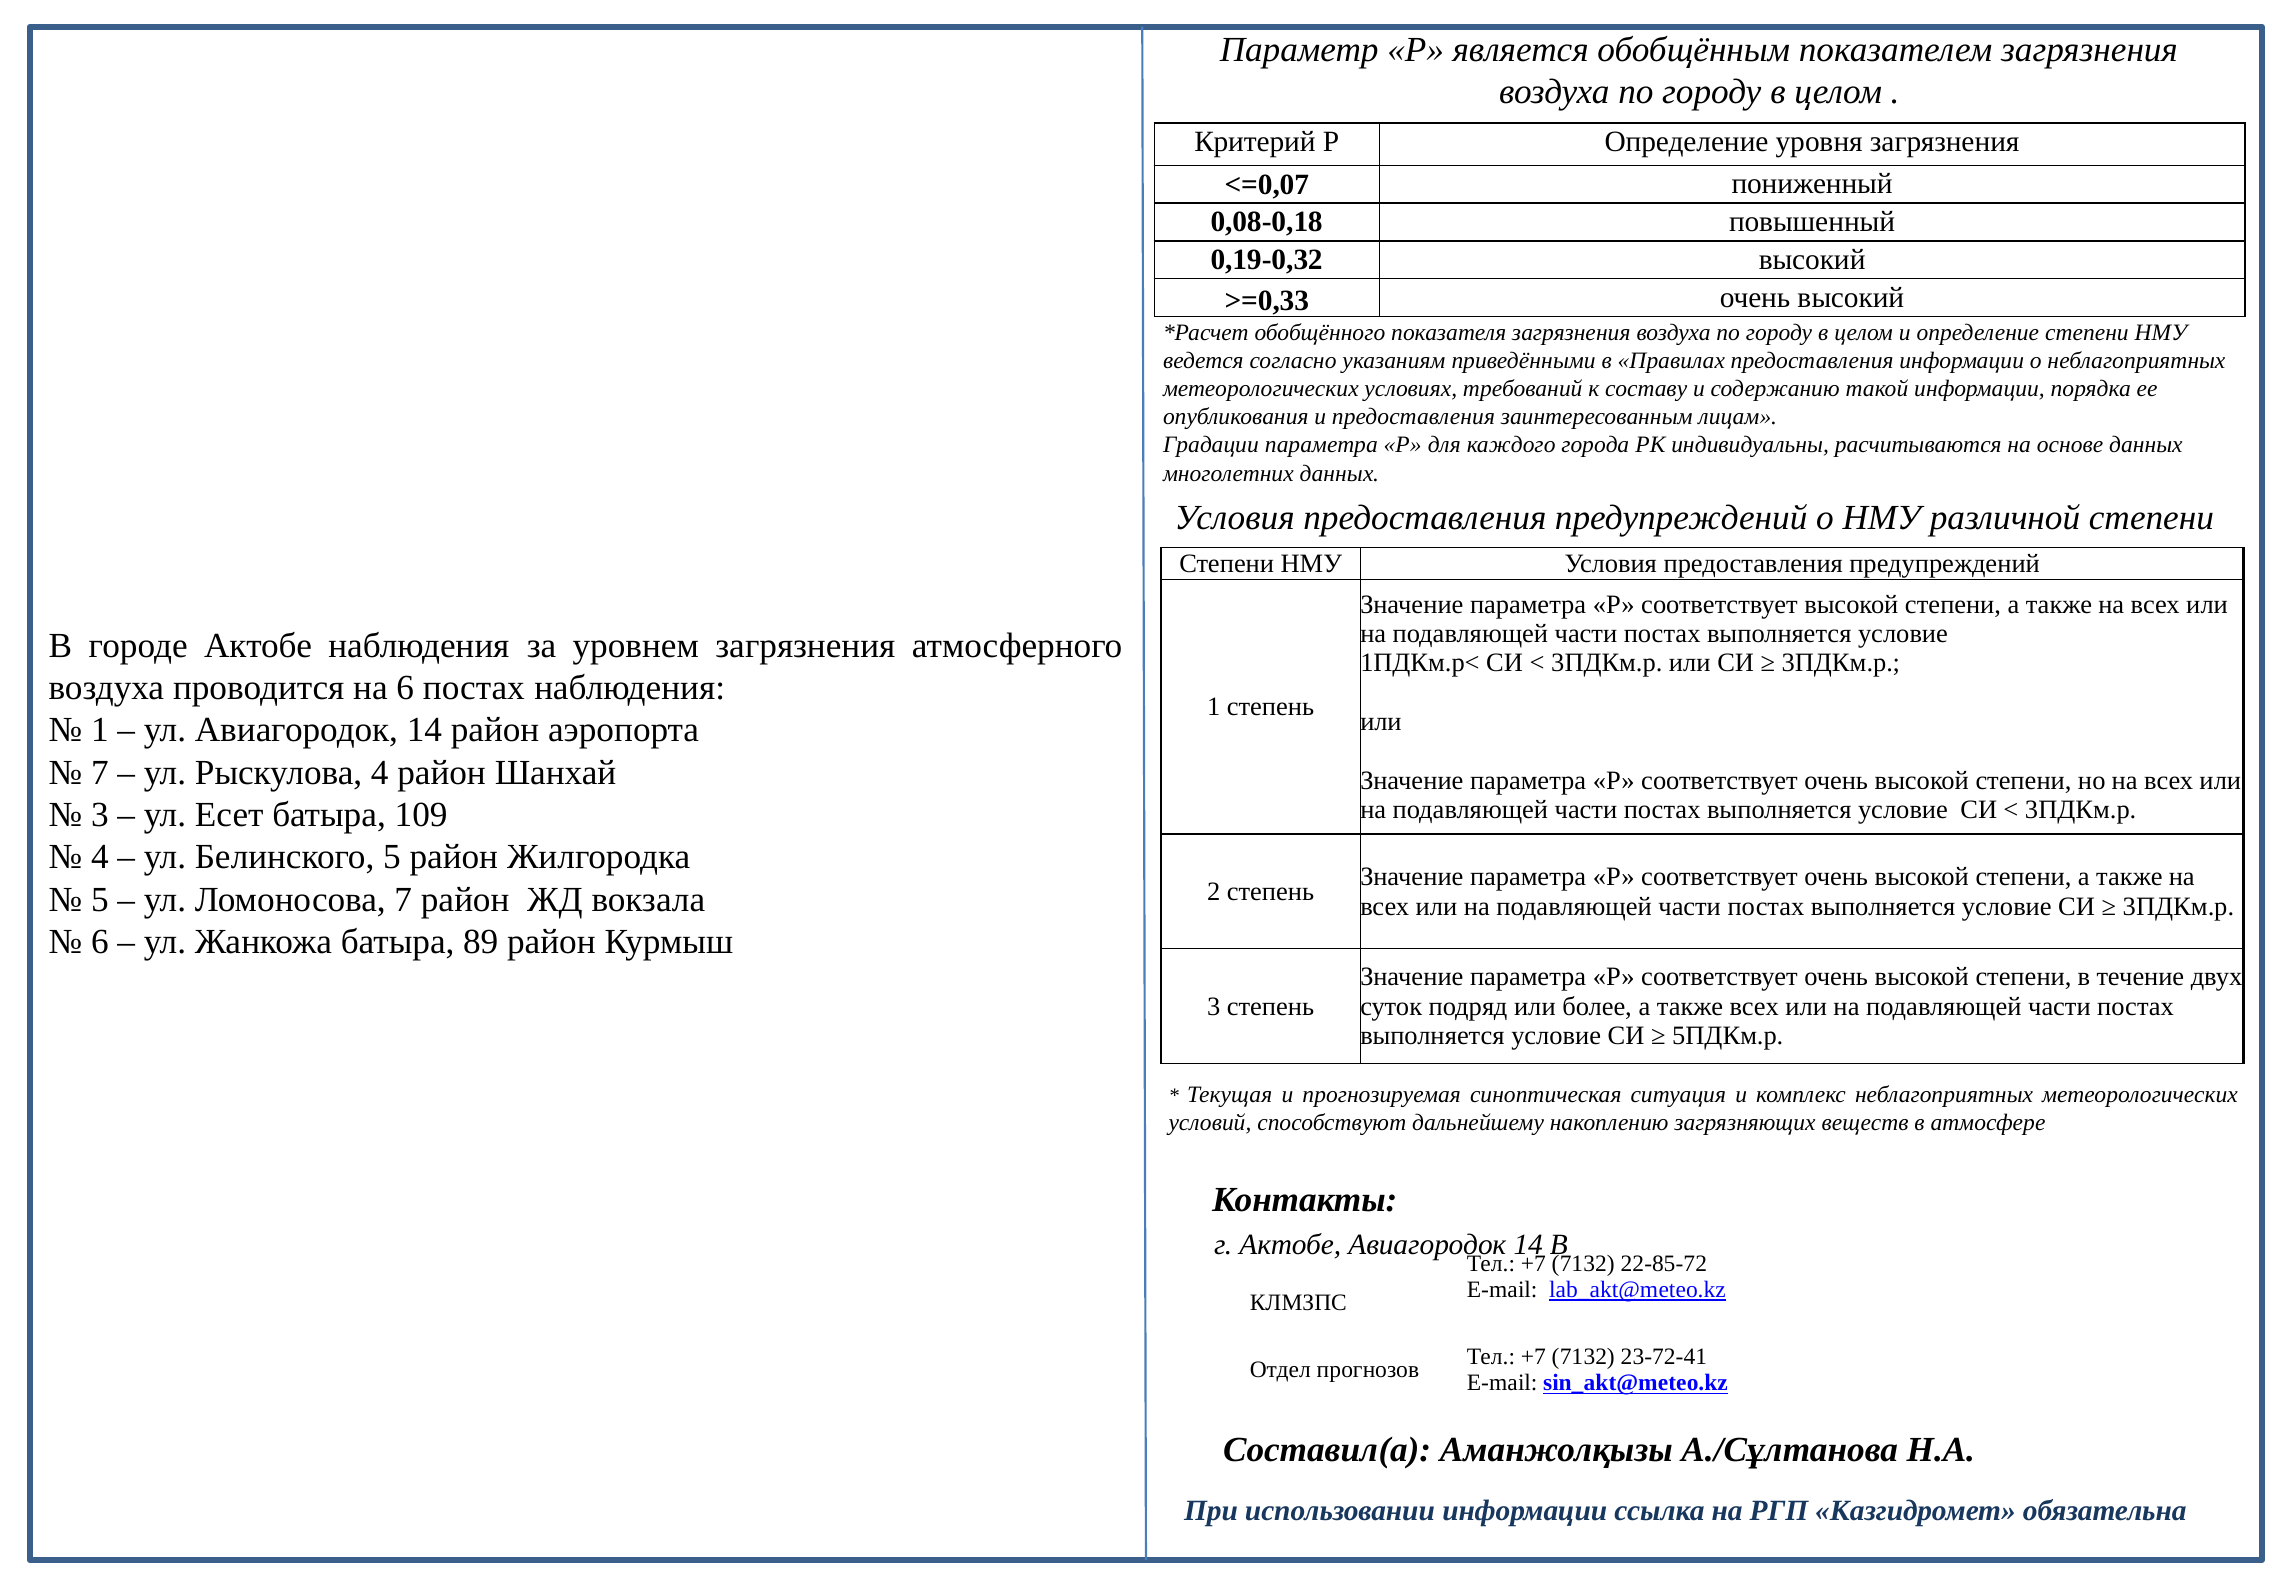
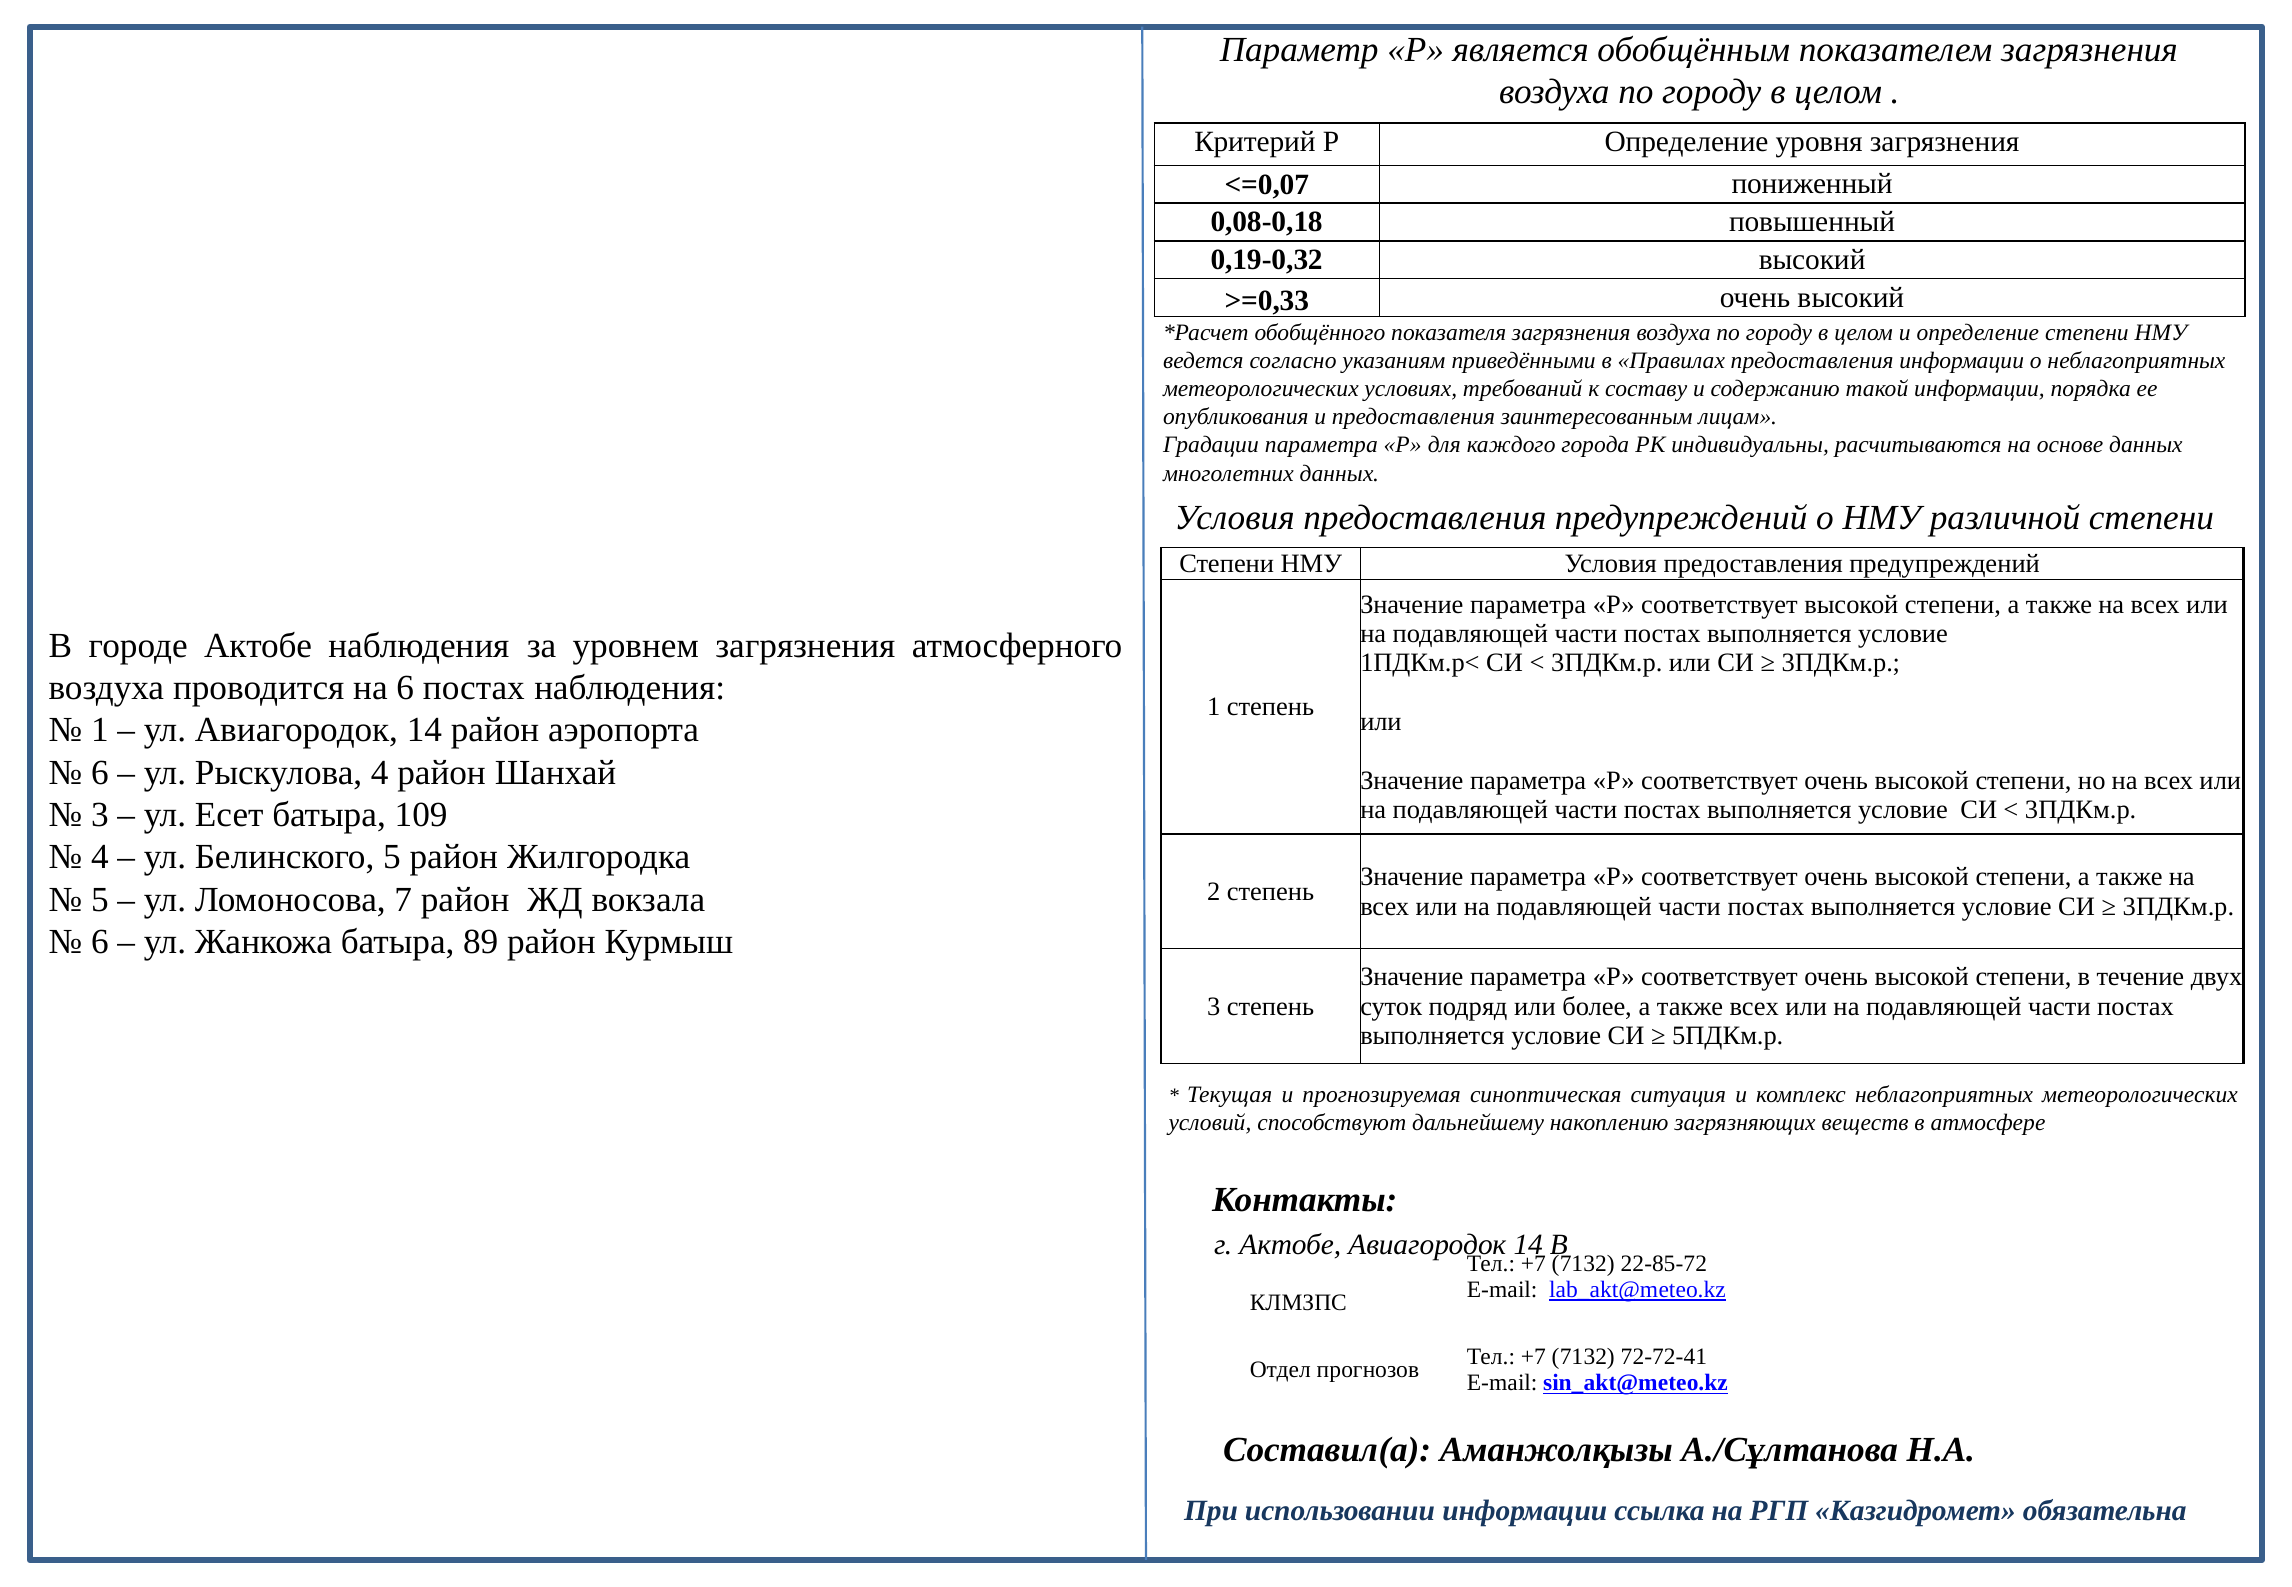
7: 7 -> 6 (100, 773)
23-72-41: 23-72-41 -> 72-72-41 (1664, 1357)
